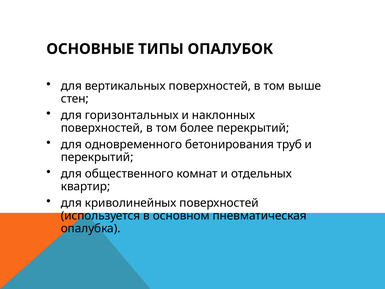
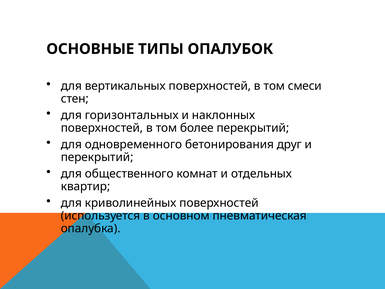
выше: выше -> смеси (305, 86)
труб: труб -> друг (289, 144)
